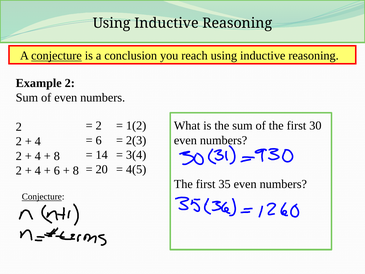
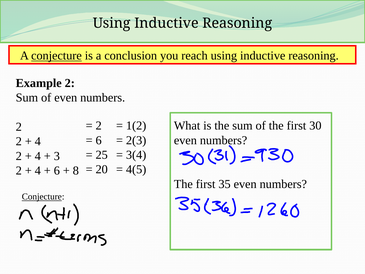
14: 14 -> 25 (102, 155)
8: 8 -> 3 (57, 156)
